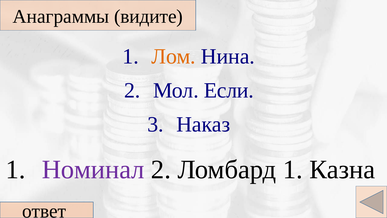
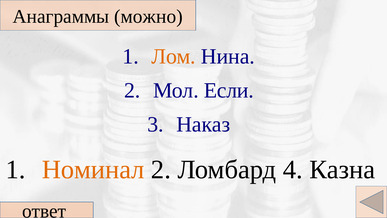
видите: видите -> можно (148, 17)
Номинал colour: purple -> orange (93, 169)
Ломбард 1: 1 -> 4 (293, 169)
